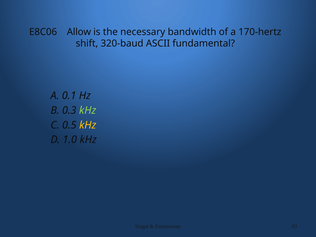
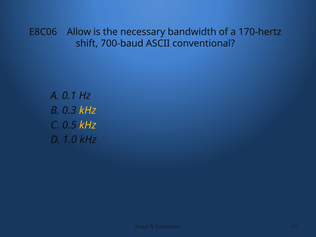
320-baud: 320-baud -> 700-baud (122, 43)
fundamental: fundamental -> conventional (204, 43)
kHz colour: light green -> yellow (88, 110)
